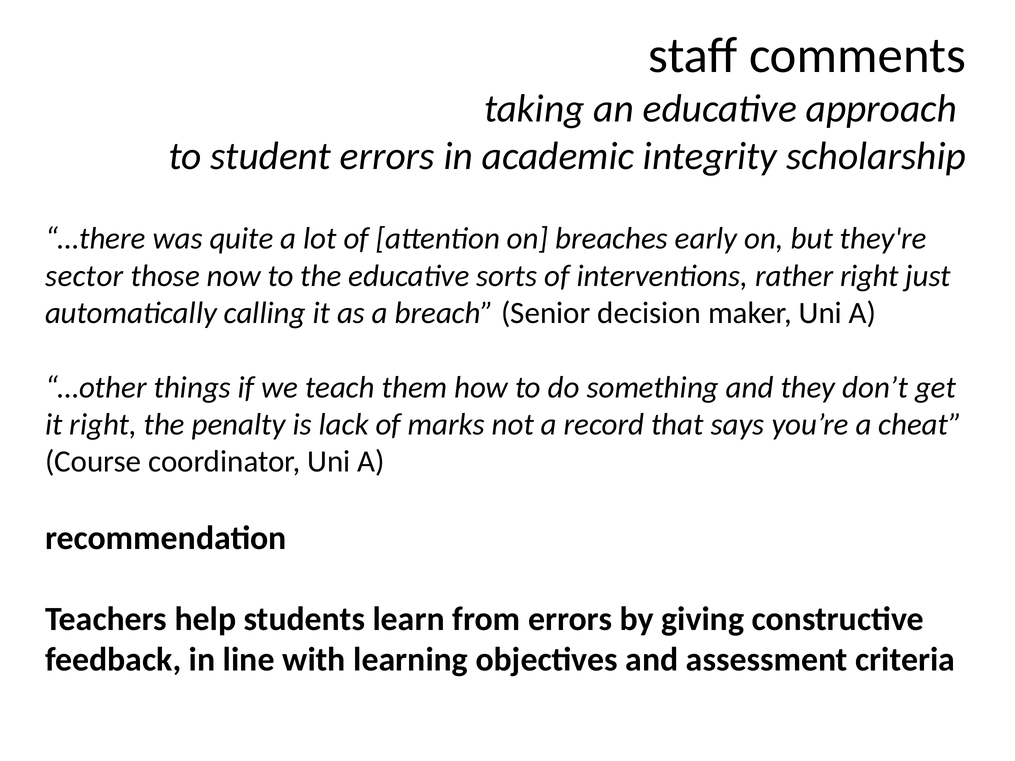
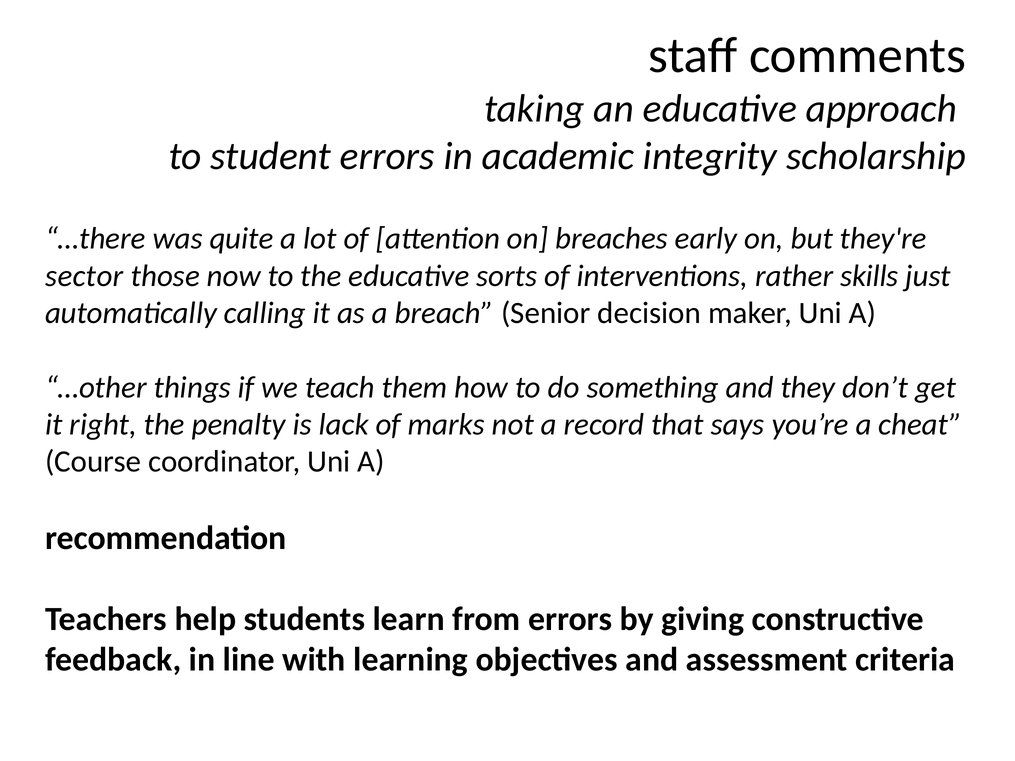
rather right: right -> skills (869, 276)
